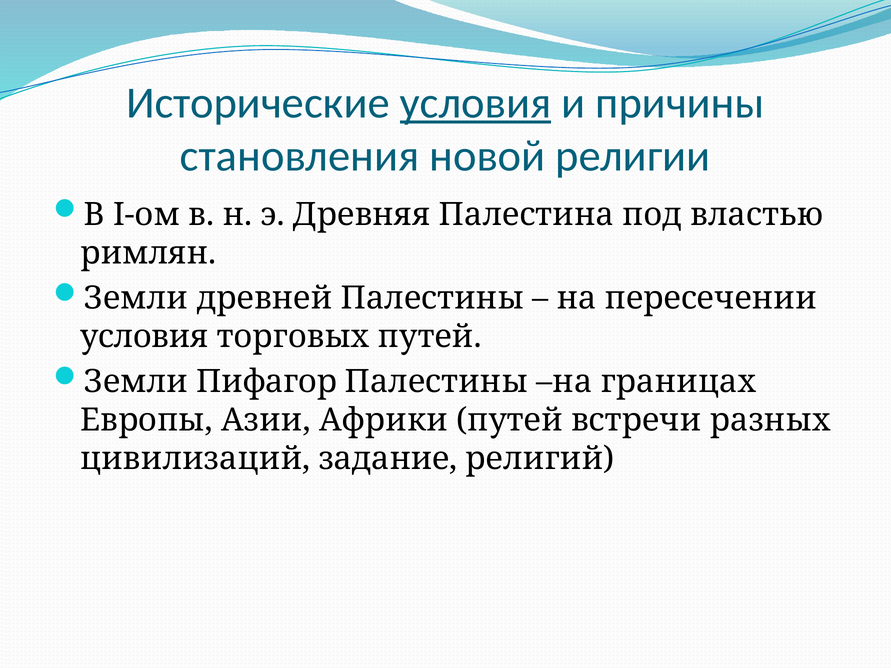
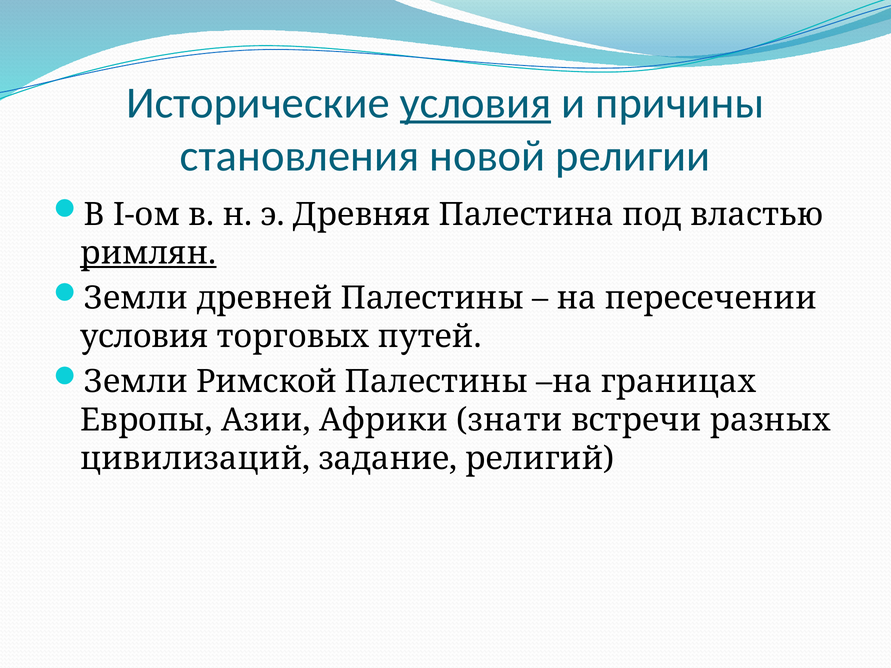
римлян underline: none -> present (148, 253)
Пифагор: Пифагор -> Римской (267, 382)
Африки путей: путей -> знати (509, 420)
